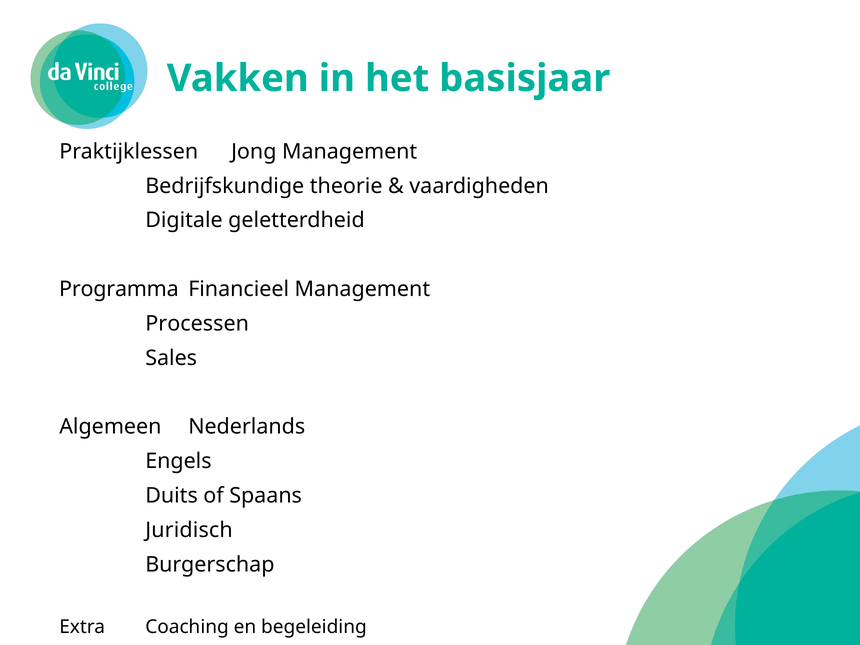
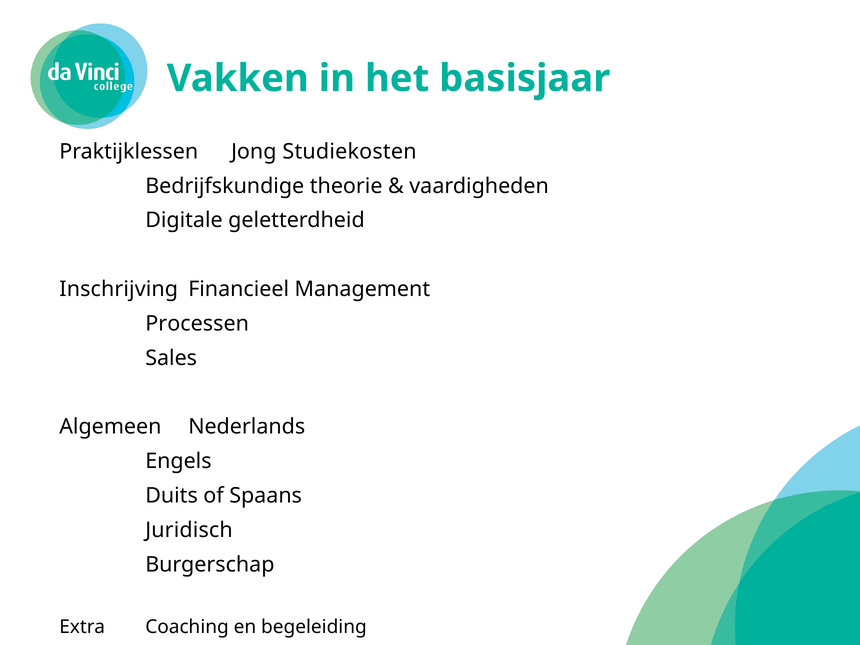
Jong Management: Management -> Studiekosten (350, 152)
Programma: Programma -> Inschrijving (119, 289)
